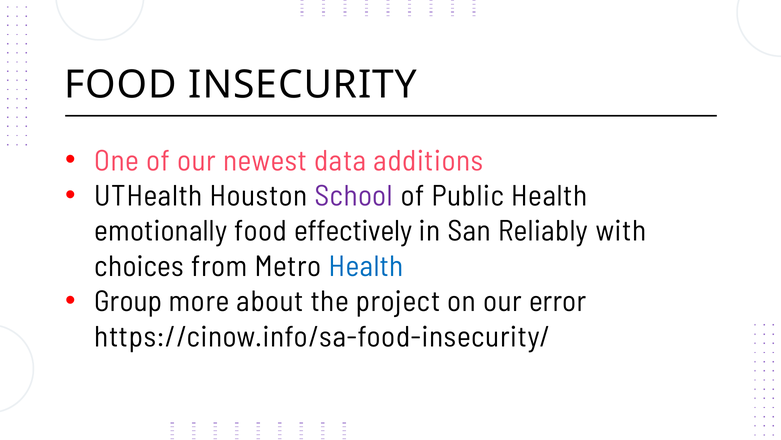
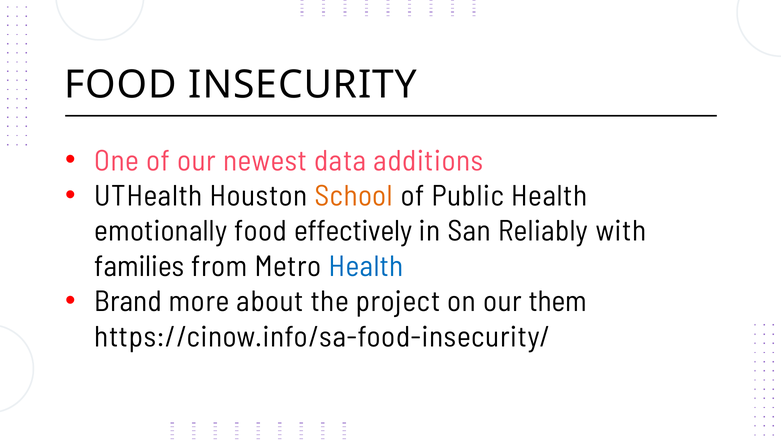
School colour: purple -> orange (354, 196)
choices: choices -> families (139, 266)
Group: Group -> Brand (128, 301)
error: error -> them (558, 301)
